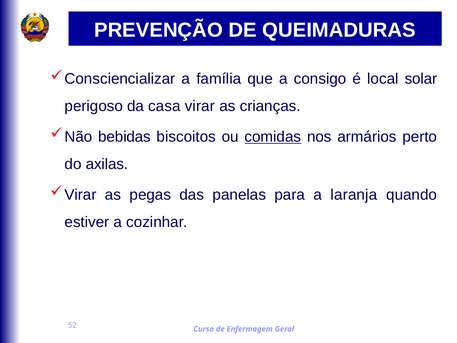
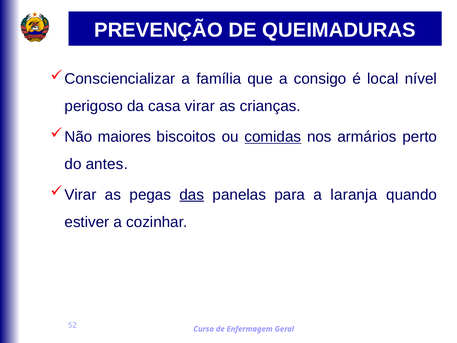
solar: solar -> nível (421, 79)
bebidas: bebidas -> maiores (125, 137)
axilas: axilas -> antes (107, 164)
das underline: none -> present (192, 195)
